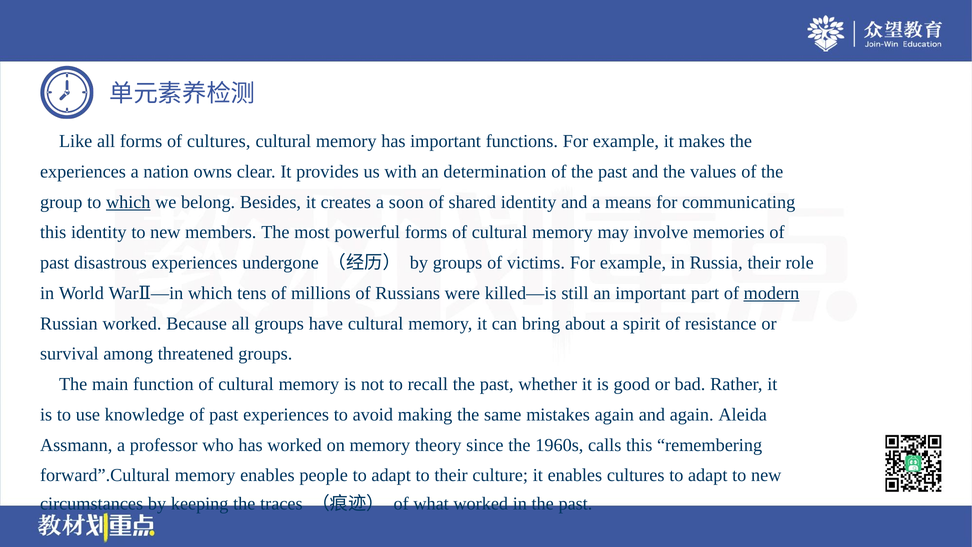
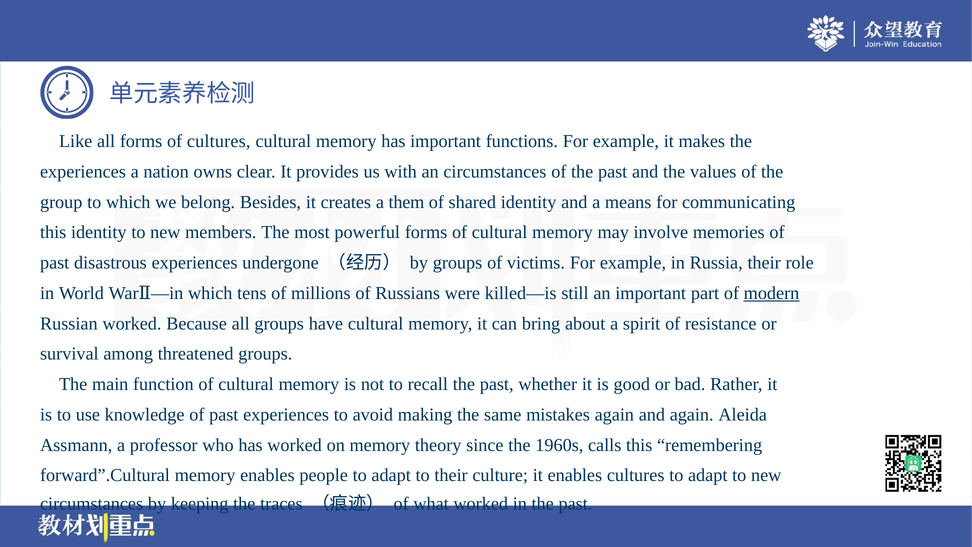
an determination: determination -> circumstances (495, 172)
which underline: present -> none (128, 202)
soon: soon -> them (406, 202)
